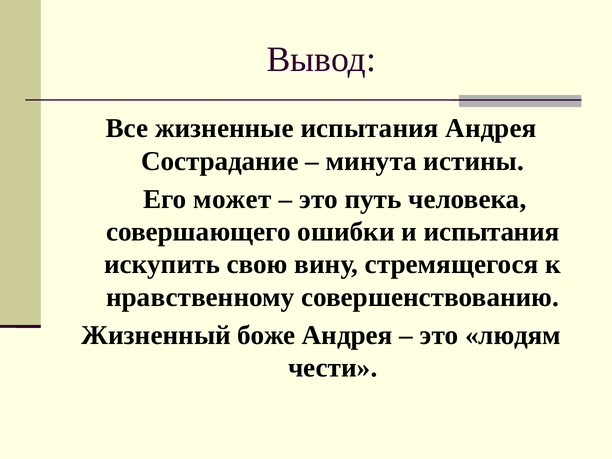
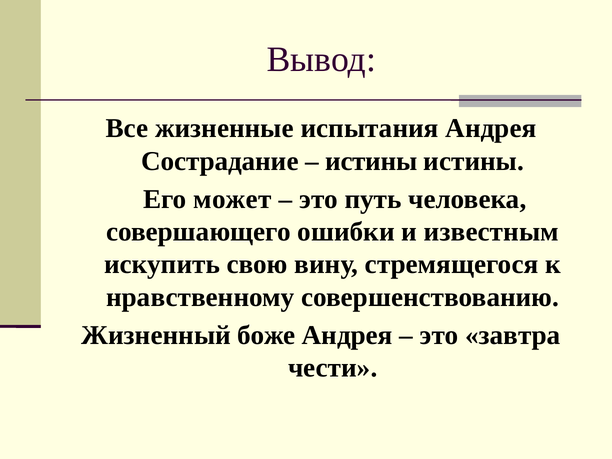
минута: минута -> истины (371, 161)
и испытания: испытания -> известным (491, 232)
людям: людям -> завтра (513, 335)
